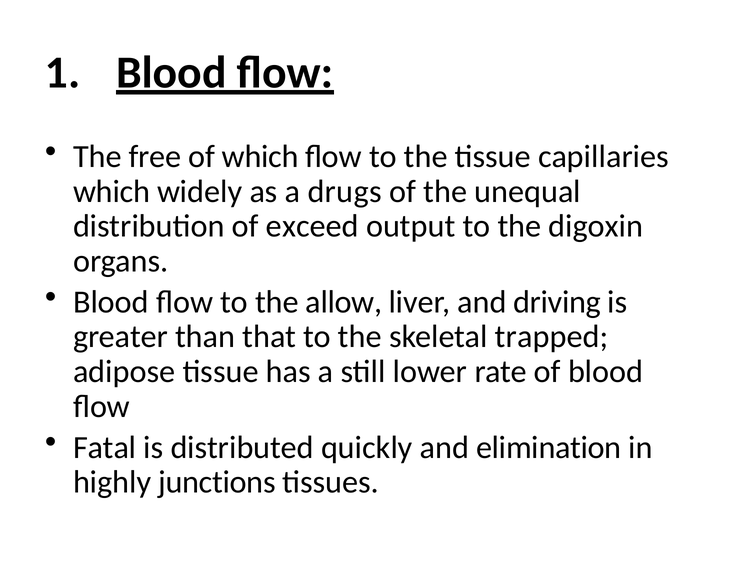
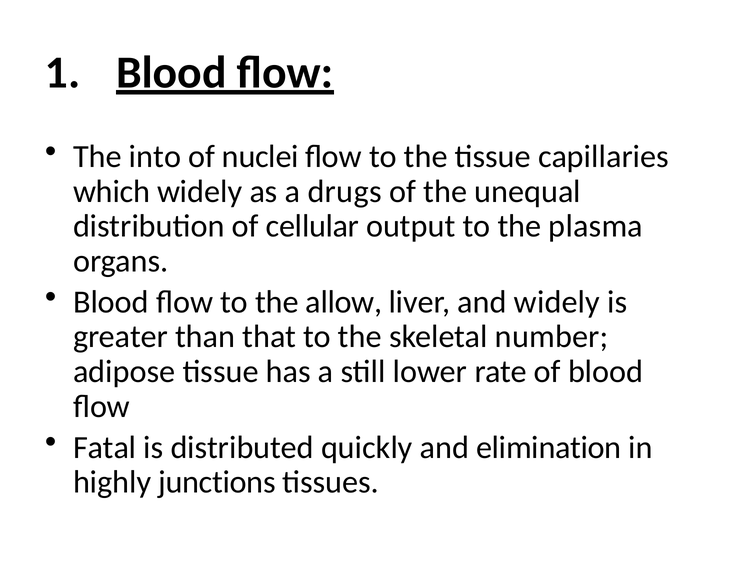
free: free -> into (155, 156)
of which: which -> nuclei (260, 156)
exceed: exceed -> cellular (313, 226)
digoxin: digoxin -> plasma (596, 226)
and driving: driving -> widely (557, 302)
trapped: trapped -> number (552, 337)
